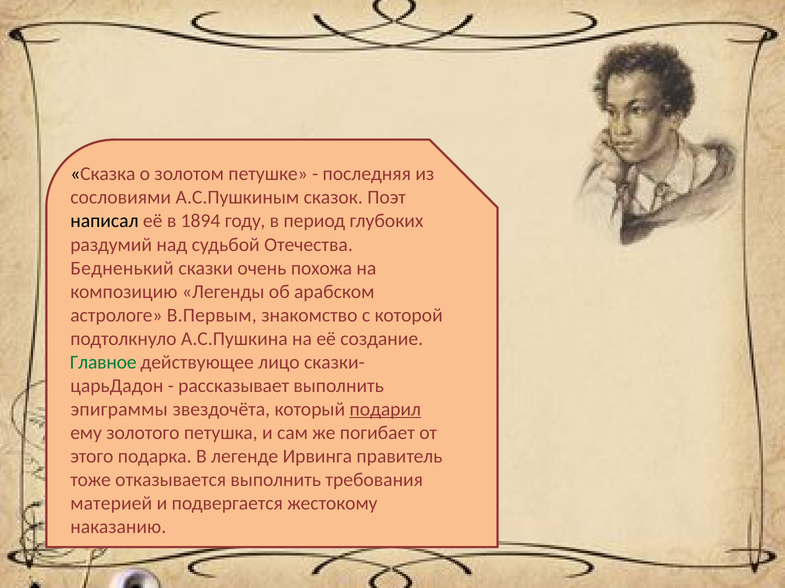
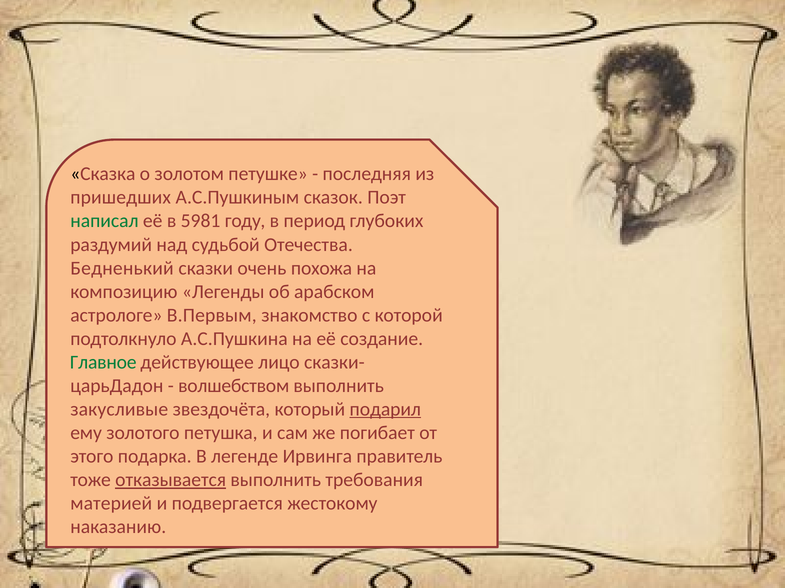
сословиями: сословиями -> пришедших (121, 198)
написал colour: black -> green (104, 221)
1894: 1894 -> 5981 (201, 221)
рассказывает: рассказывает -> волшебством (234, 386)
эпиграммы: эпиграммы -> закусливые (119, 410)
отказывается underline: none -> present (171, 480)
